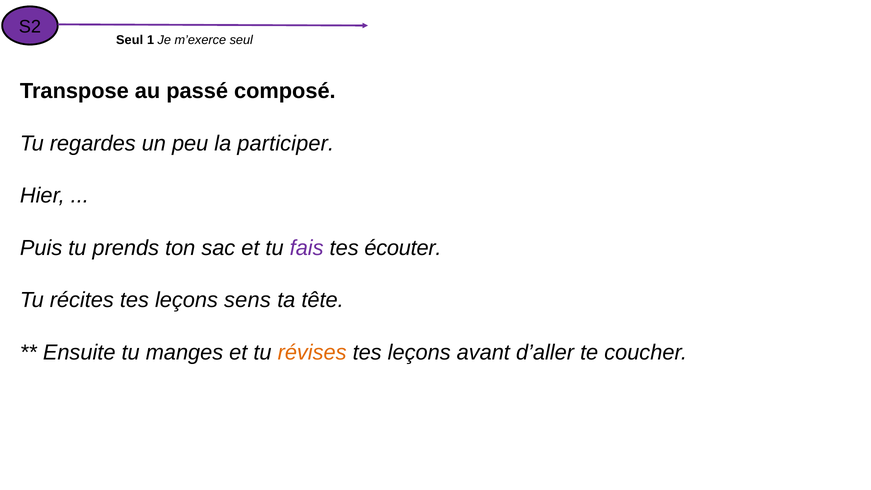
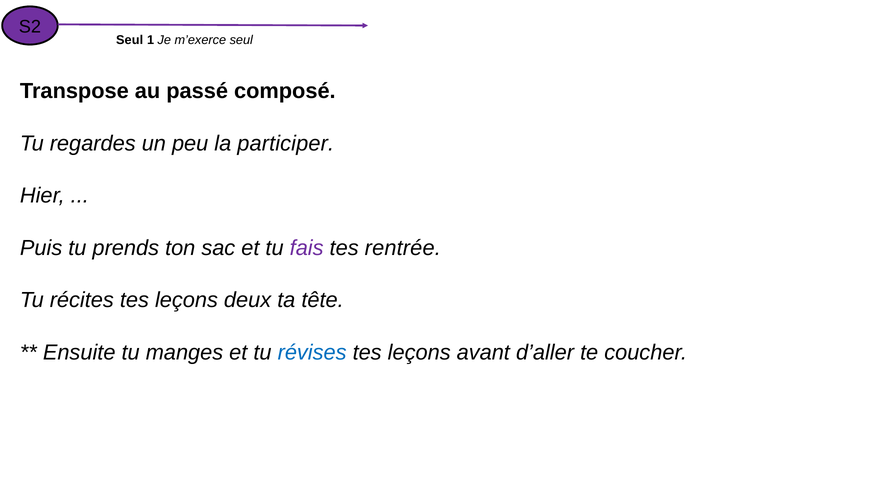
écouter: écouter -> rentrée (403, 248)
sens: sens -> deux (248, 300)
révises colour: orange -> blue (312, 353)
